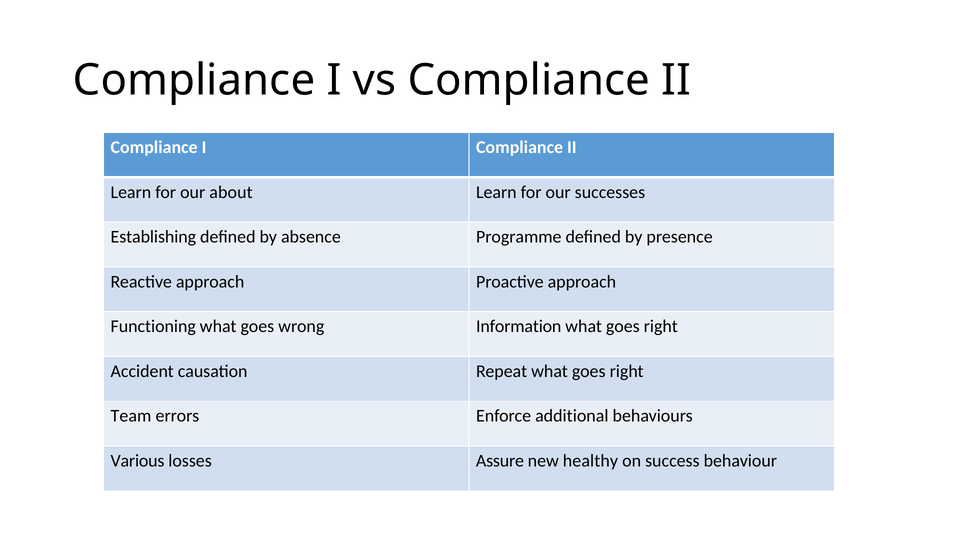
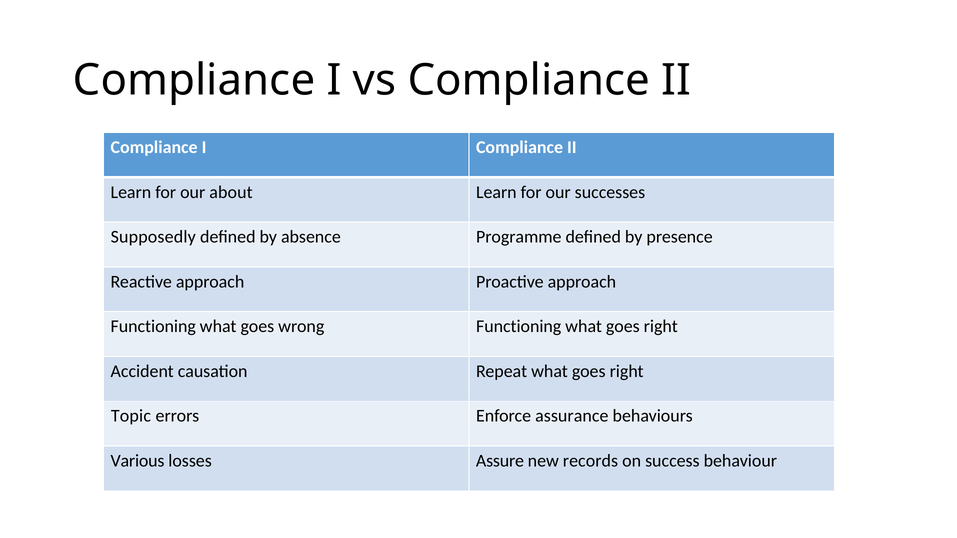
Establishing: Establishing -> Supposedly (153, 237)
wrong Information: Information -> Functioning (519, 327)
Team: Team -> Topic (131, 416)
additional: additional -> assurance (572, 416)
healthy: healthy -> records (590, 461)
